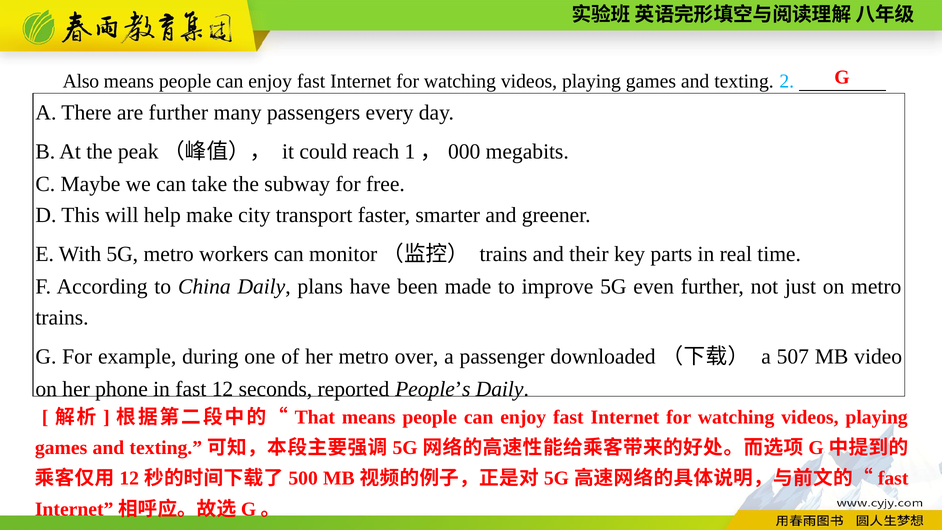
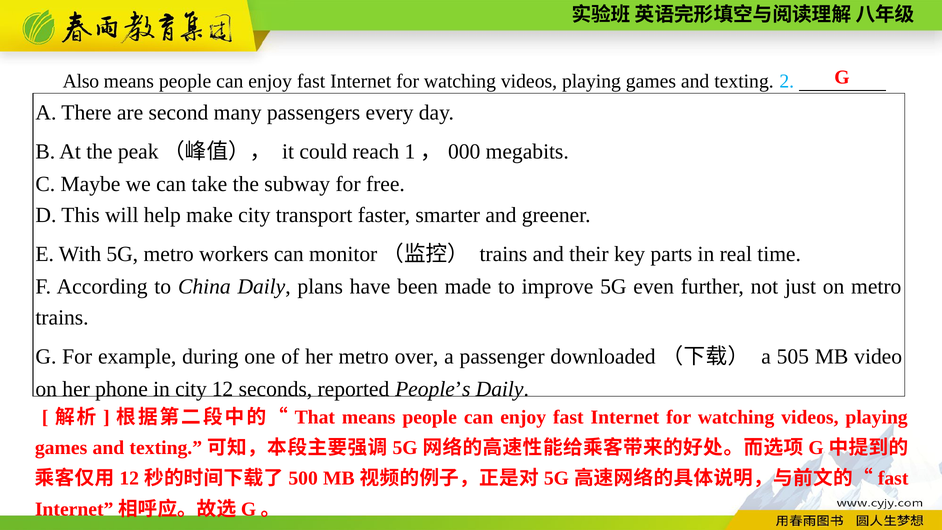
are further: further -> second (178, 112)
507: 507 -> 505 (793, 357)
in fast: fast -> city (191, 389)
